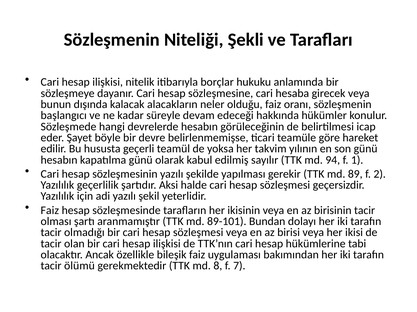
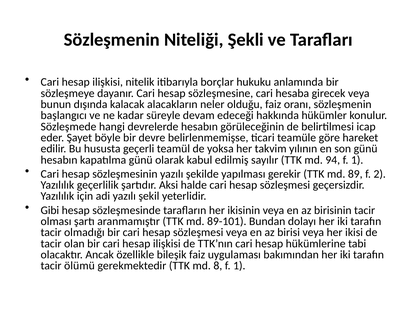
Faiz: Faiz -> Gibi (50, 211)
8 f 7: 7 -> 1 (239, 266)
